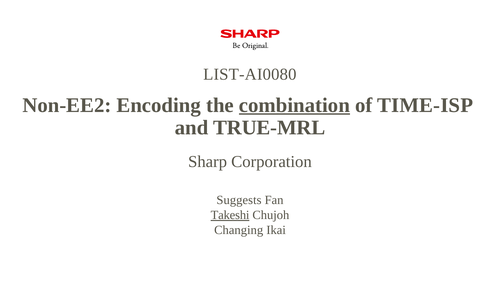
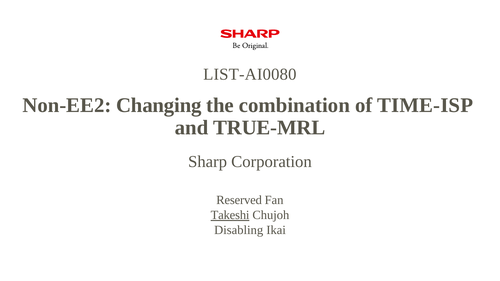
Encoding: Encoding -> Changing (159, 105)
combination underline: present -> none (294, 105)
Suggests: Suggests -> Reserved (239, 200)
Changing: Changing -> Disabling (239, 230)
